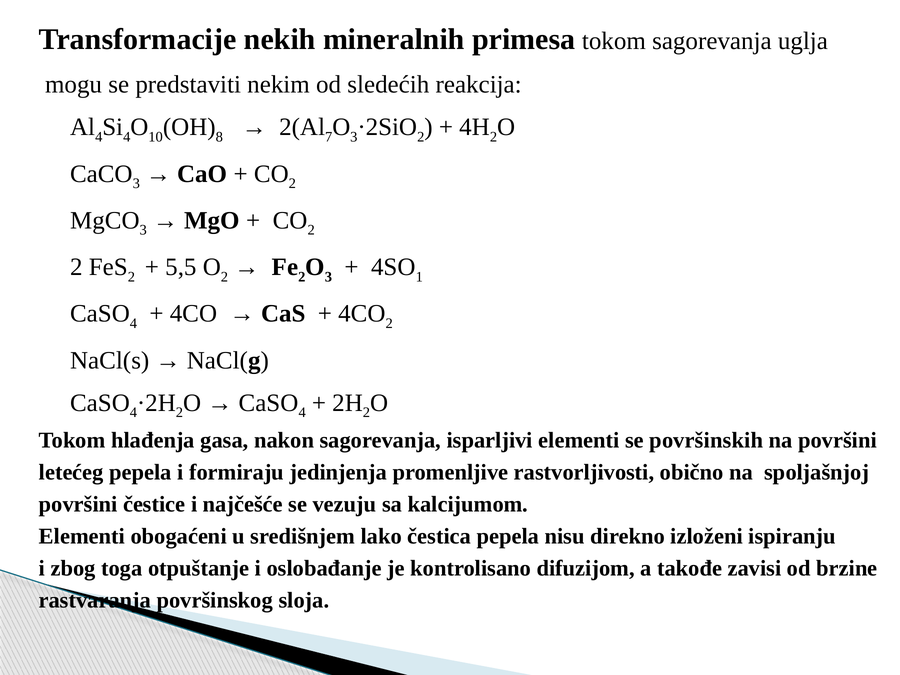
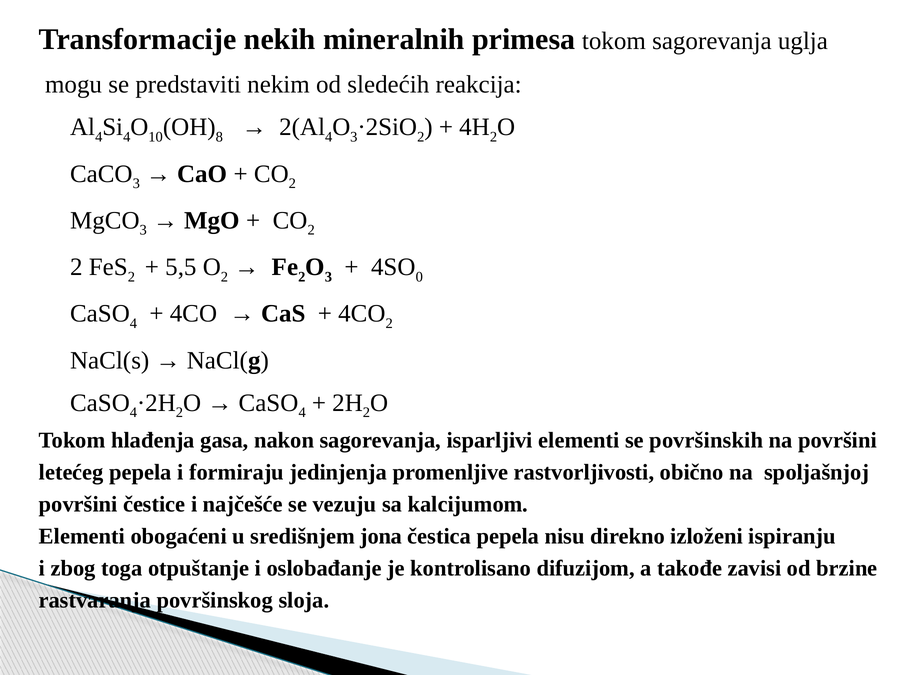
7: 7 -> 4 (329, 137)
1: 1 -> 0 (419, 277)
lako: lako -> jona (381, 536)
